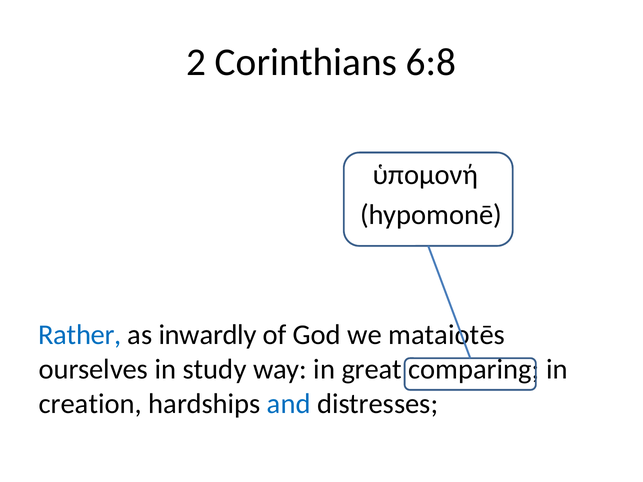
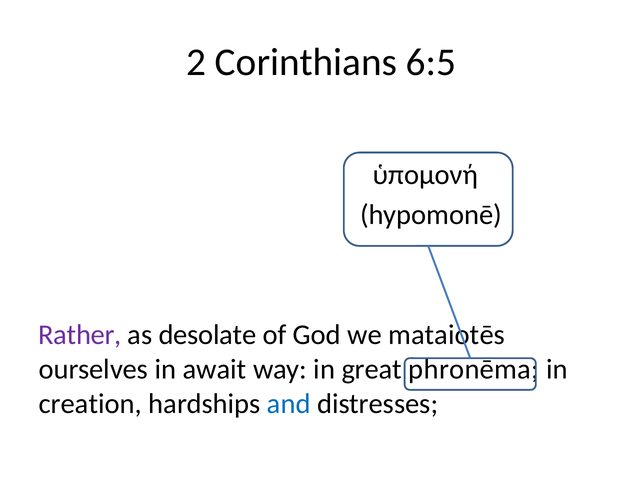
6:8: 6:8 -> 6:5 (431, 62)
Rather colour: blue -> purple (80, 335)
inwardly: inwardly -> desolate (208, 335)
study: study -> await (215, 369)
comparing: comparing -> phronēma (474, 369)
